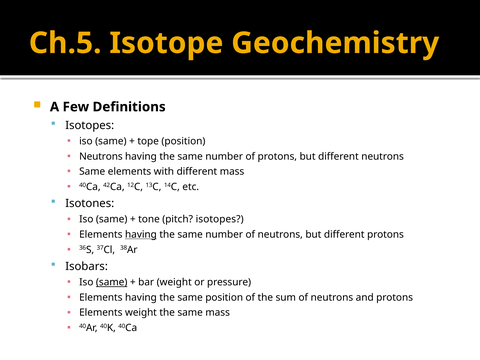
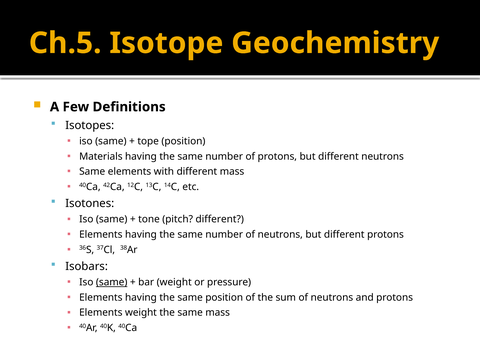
Neutrons: Neutrons -> Materials (101, 156)
pitch isotopes: isotopes -> different (220, 219)
having underline: present -> none (141, 235)
